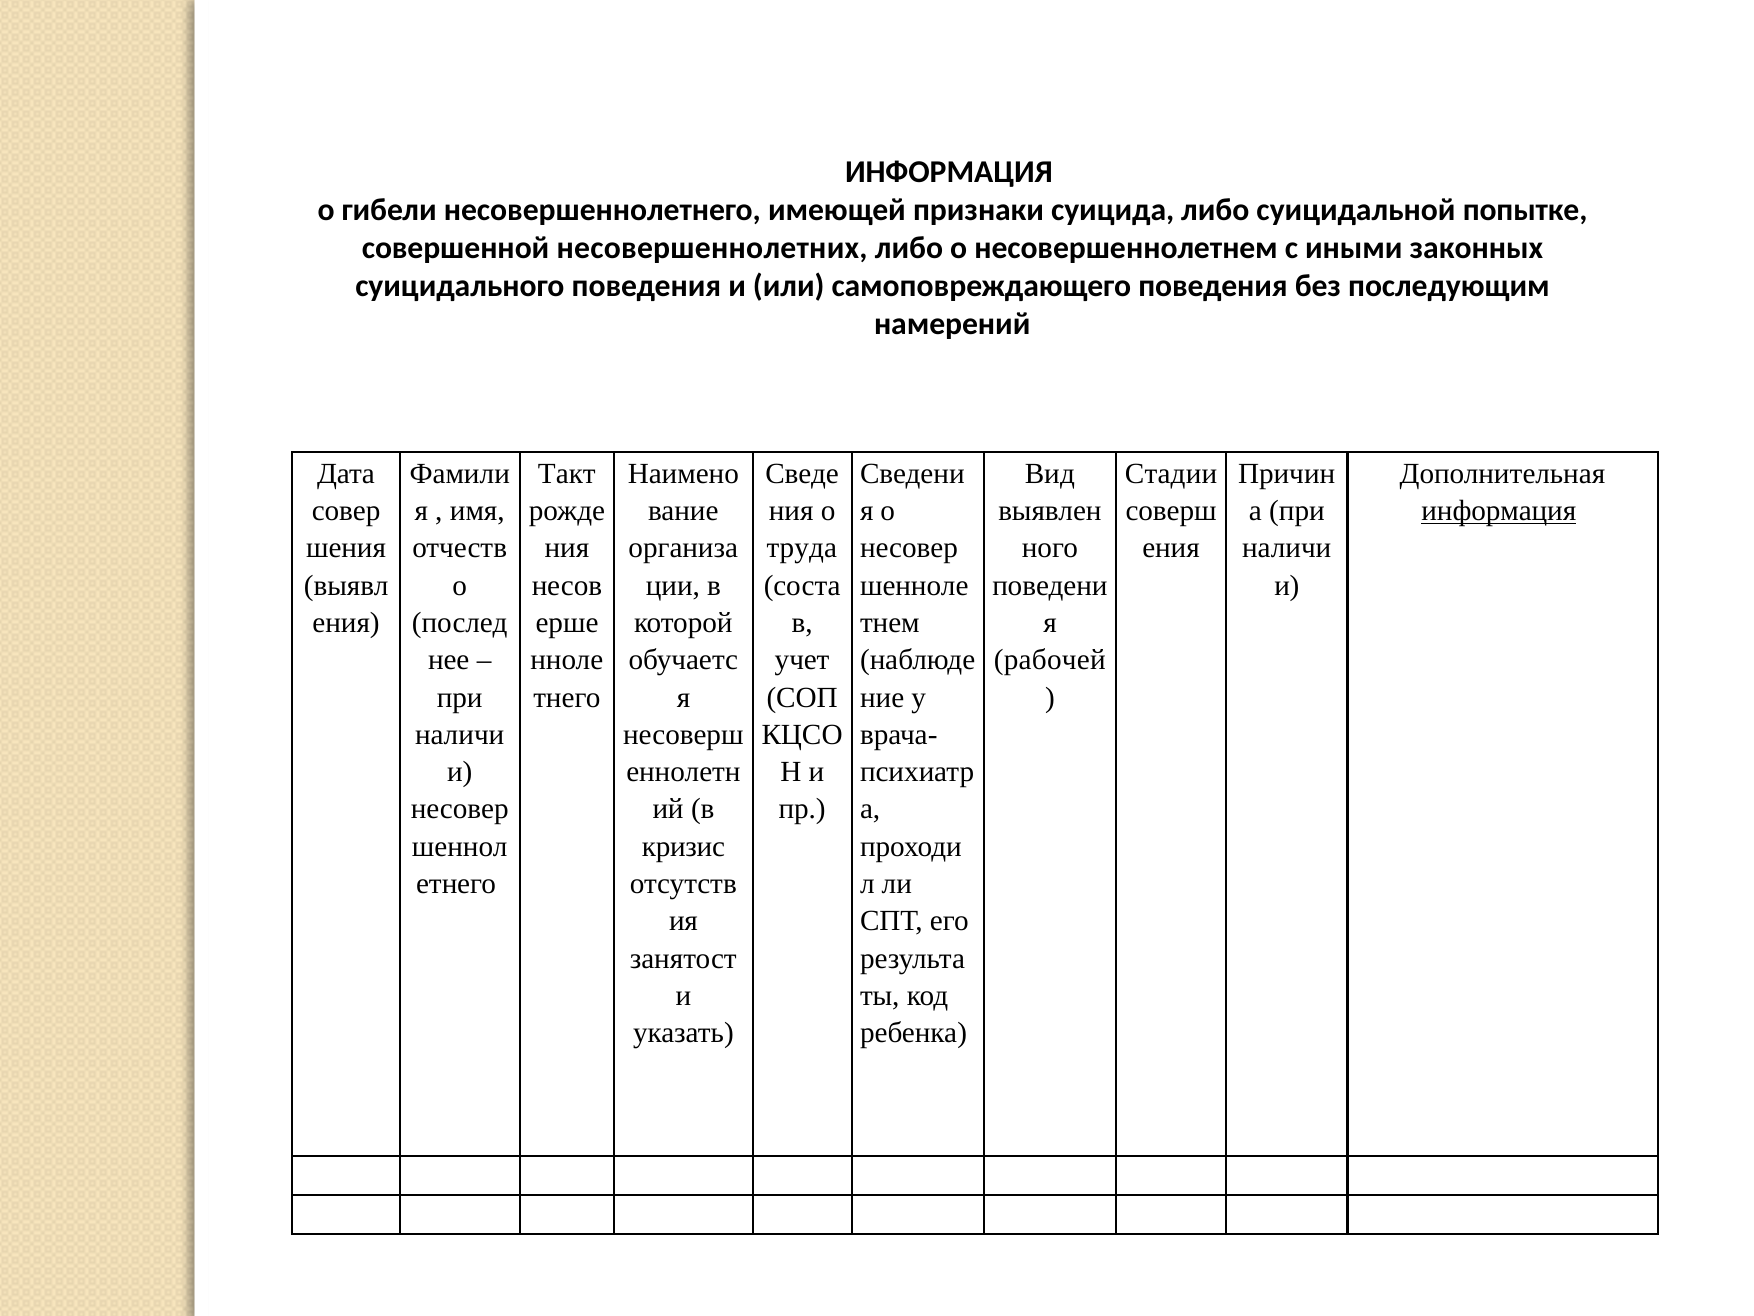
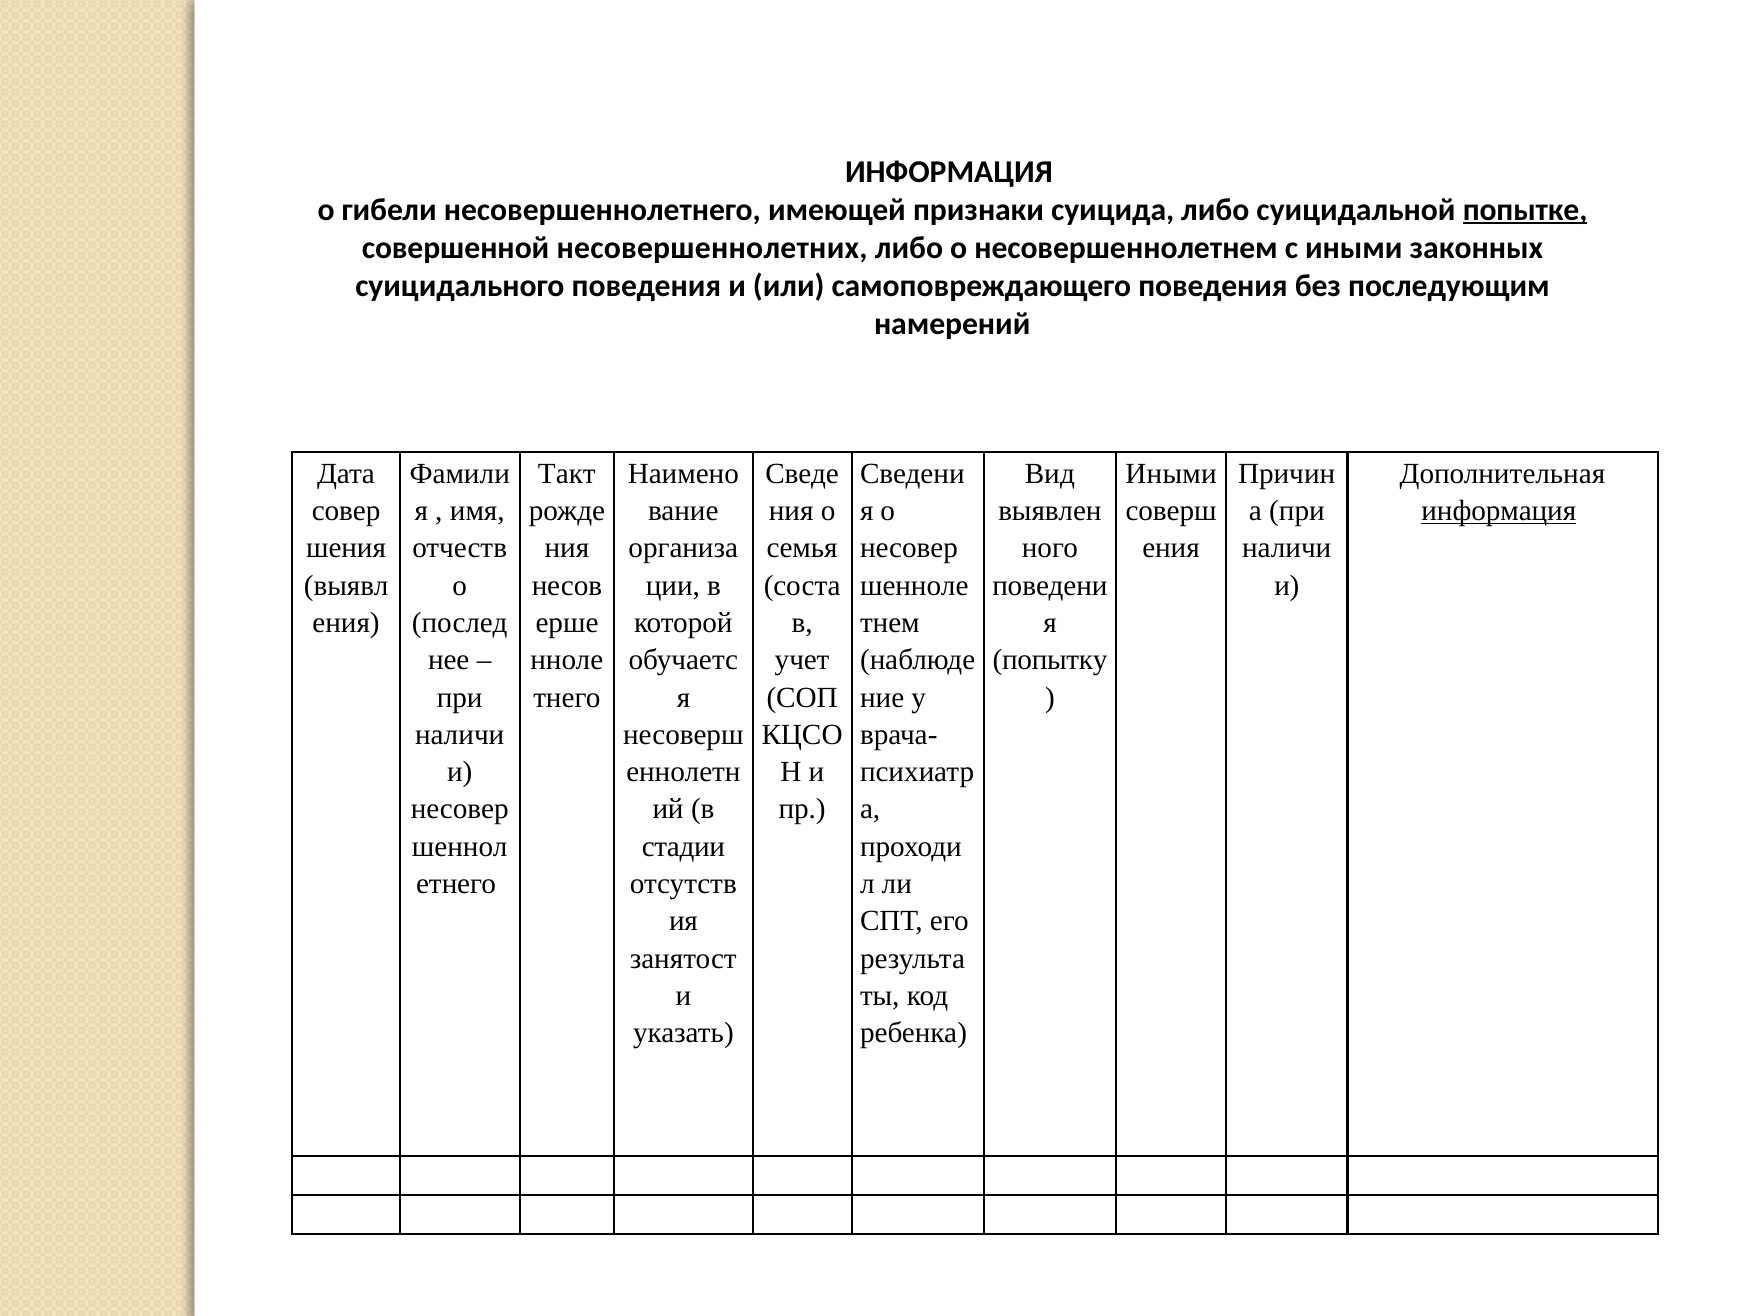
попытке underline: none -> present (1525, 210)
Стадии: Стадии -> Иными (1171, 473)
труда: труда -> семья (802, 548)
рабочей: рабочей -> попытку (1050, 660)
кризис: кризис -> стадии (683, 846)
